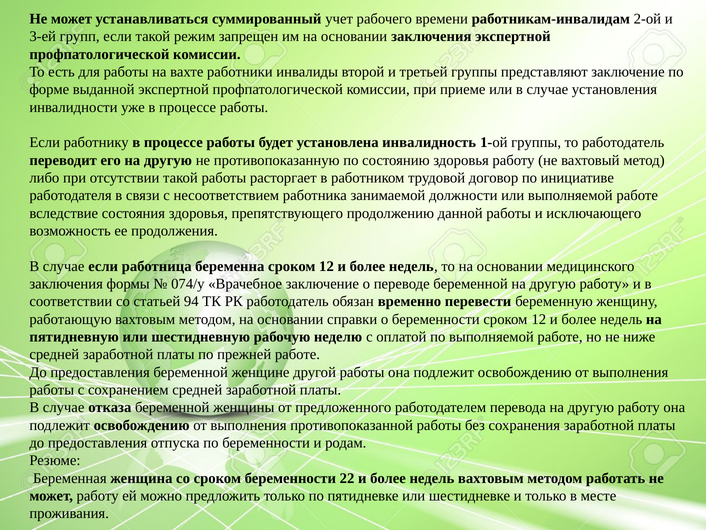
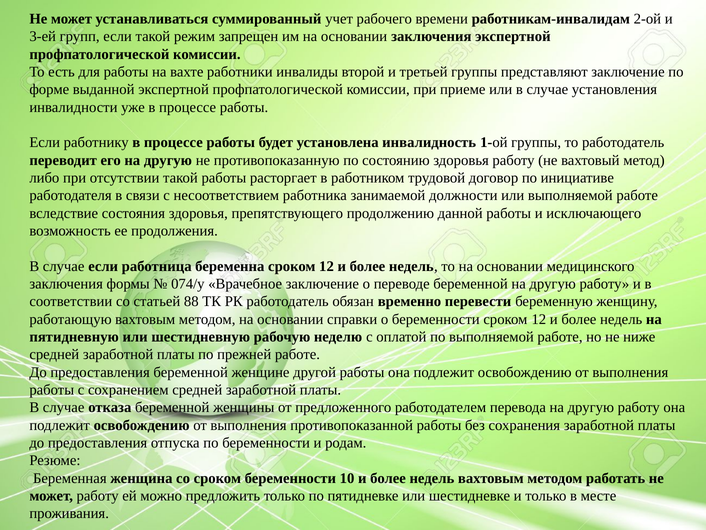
94: 94 -> 88 (191, 301)
22: 22 -> 10 (347, 478)
